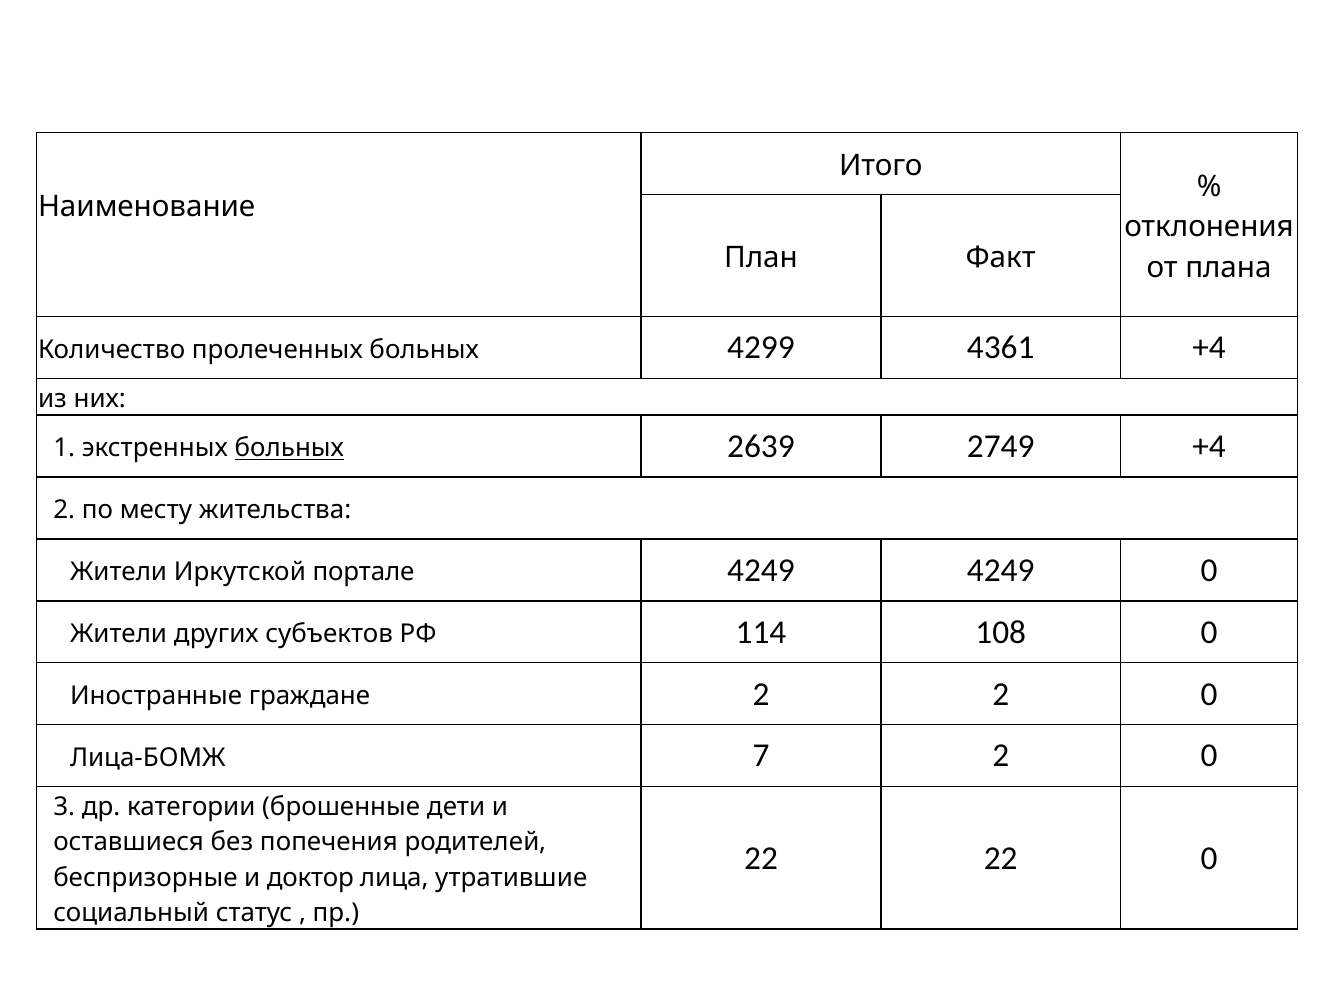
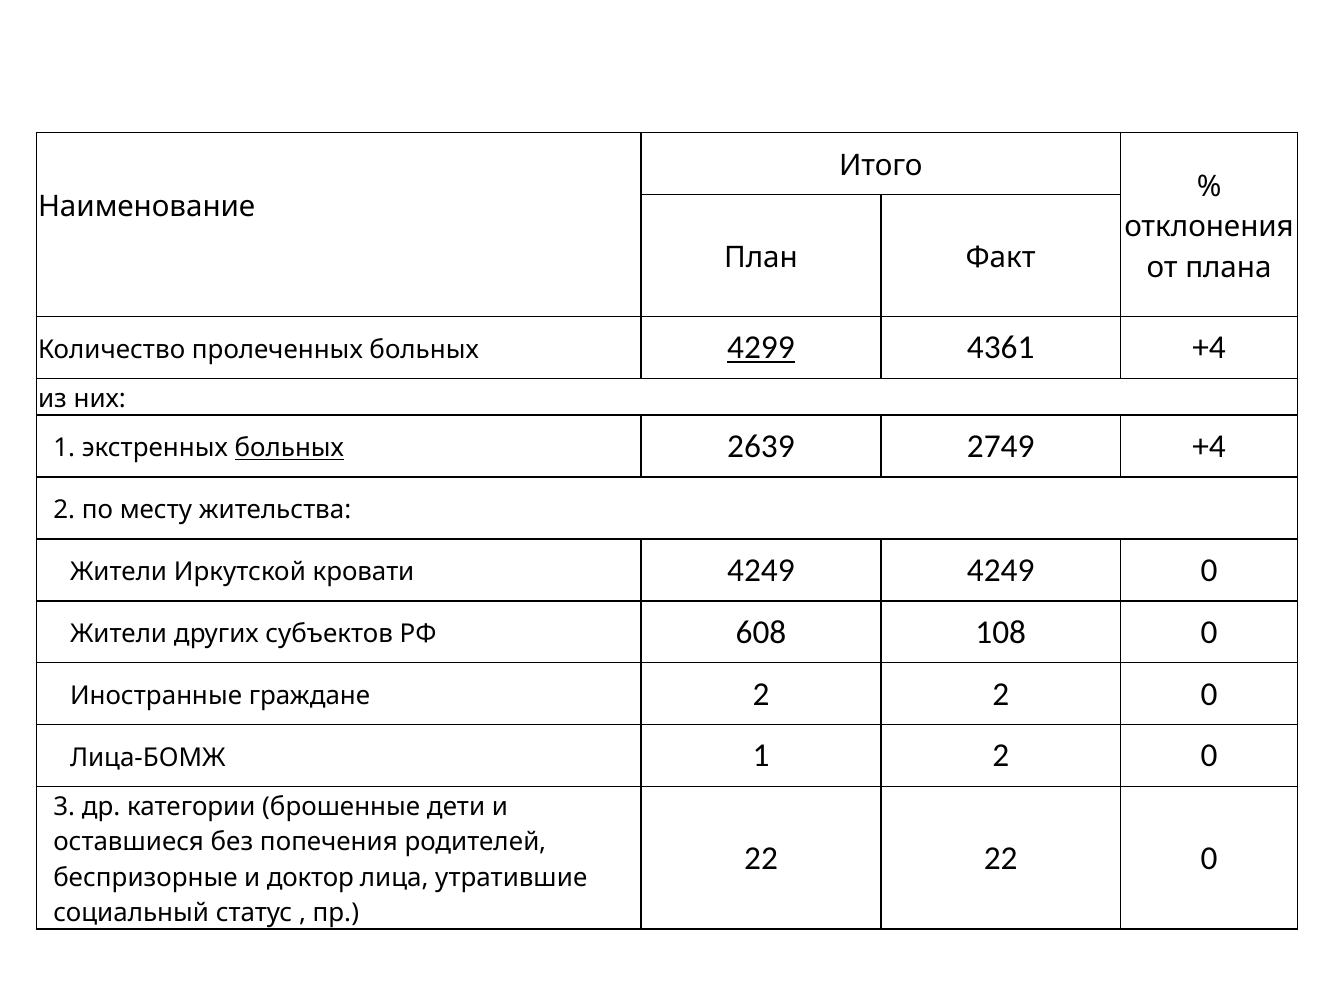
4299 underline: none -> present (761, 348)
портале: портале -> кровати (363, 572)
114: 114 -> 608 (761, 632)
Лица-БОМЖ 7: 7 -> 1 (761, 755)
